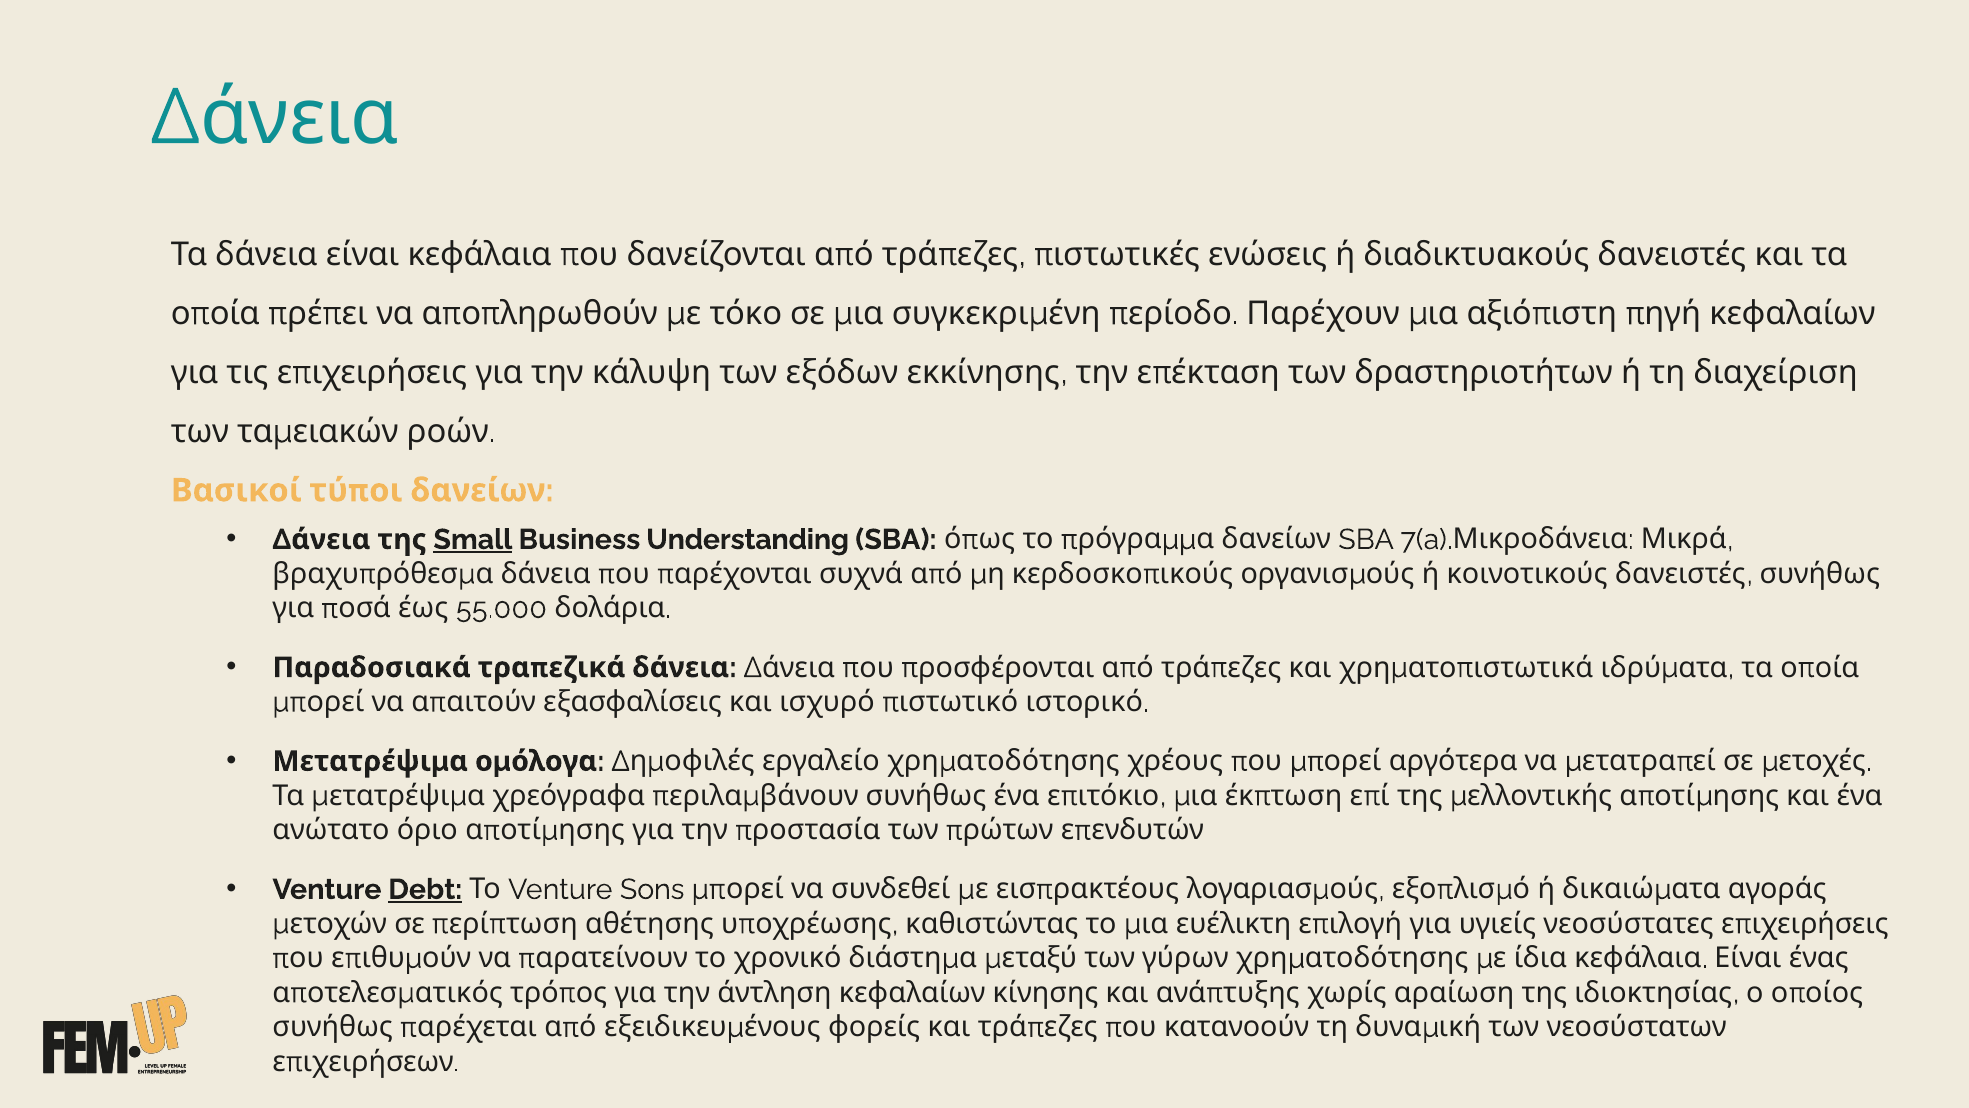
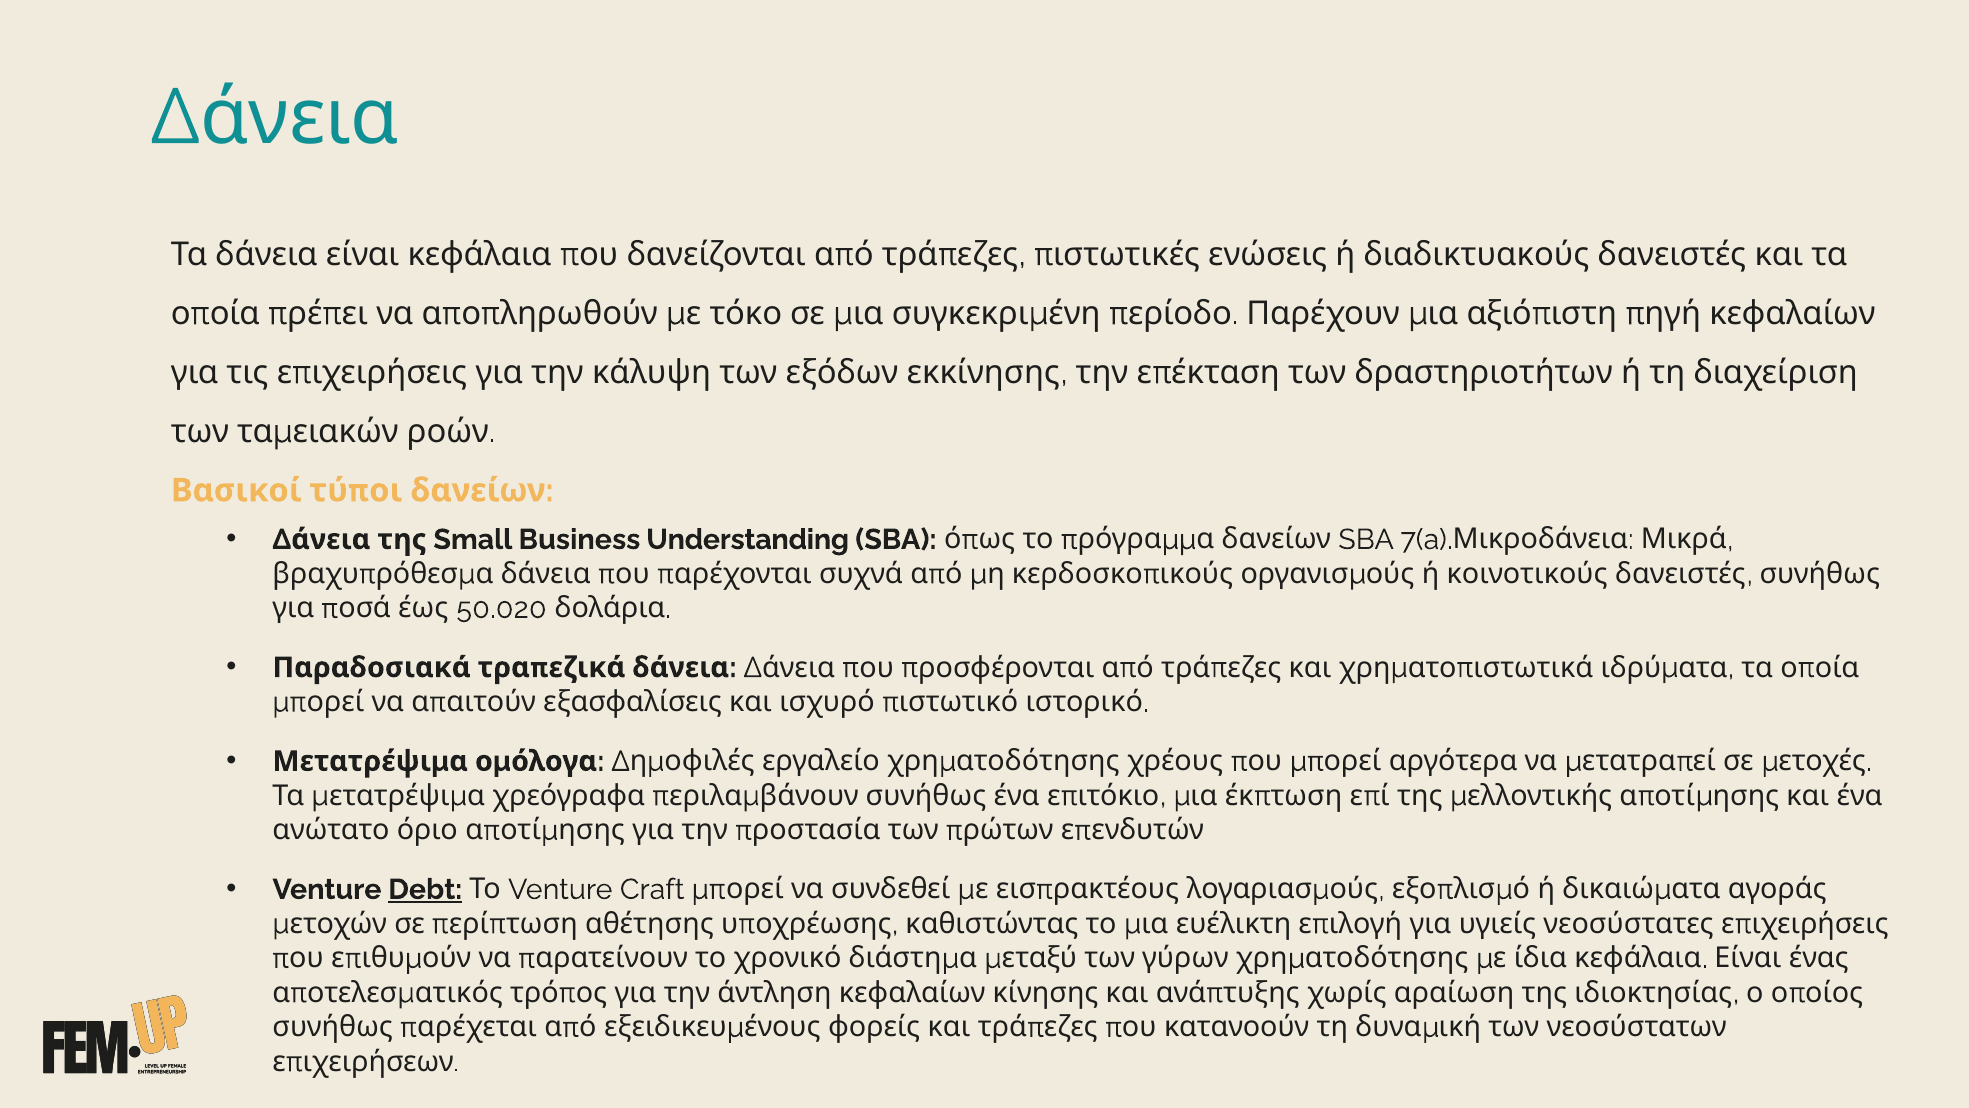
Small underline: present -> none (473, 539)
55.000: 55.000 -> 50.020 (501, 608)
Sons: Sons -> Craft (652, 889)
